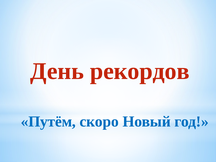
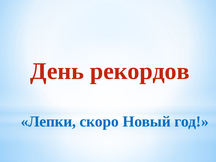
Путём: Путём -> Лепки (48, 122)
